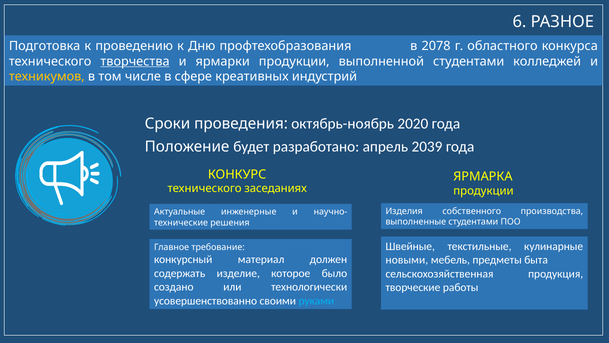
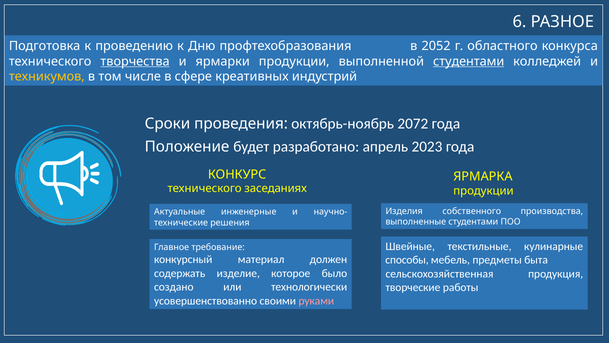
2078: 2078 -> 2052 (436, 46)
студентами underline: none -> present (469, 61)
2020: 2020 -> 2072 (413, 124)
2039: 2039 -> 2023 (427, 146)
новыми: новыми -> способы (407, 260)
руками colour: light blue -> pink (316, 300)
